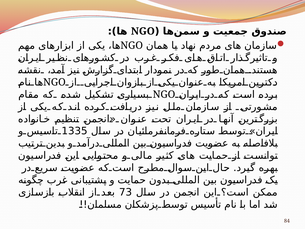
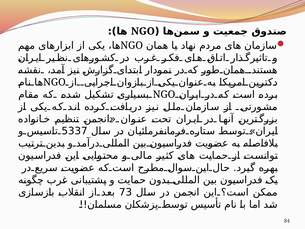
1335: 1335 -> 5337 (75, 131)
